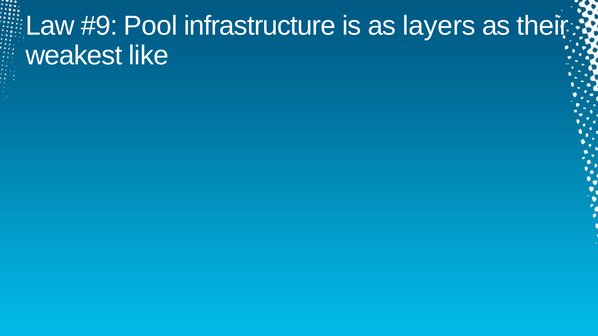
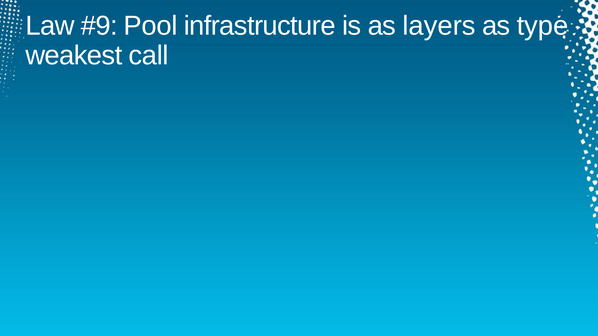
their: their -> type (542, 26)
like: like -> call (149, 55)
